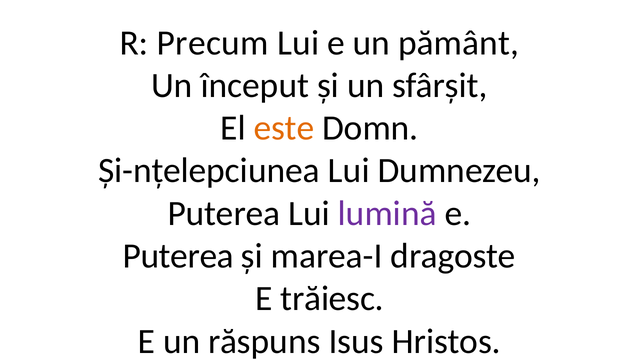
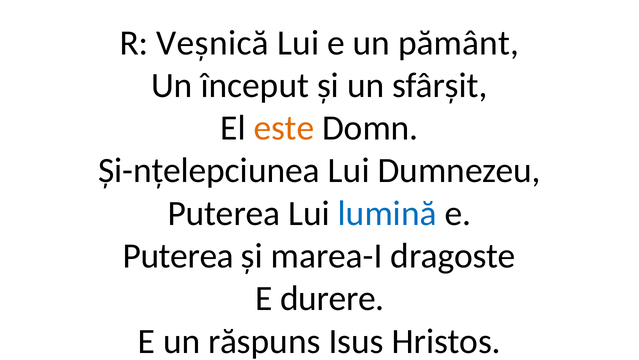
Precum: Precum -> Veșnică (213, 43)
lumină colour: purple -> blue (387, 213)
trăiesc: trăiesc -> durere (332, 298)
